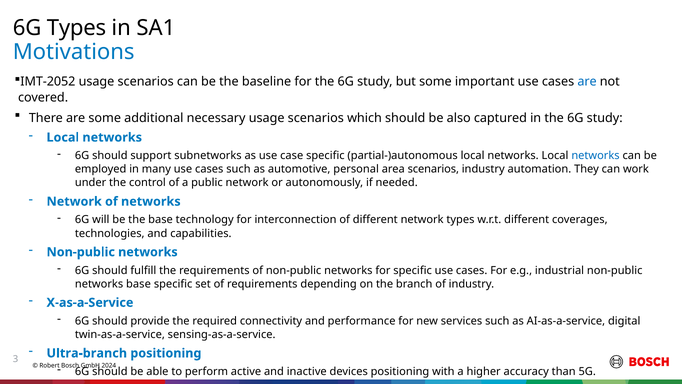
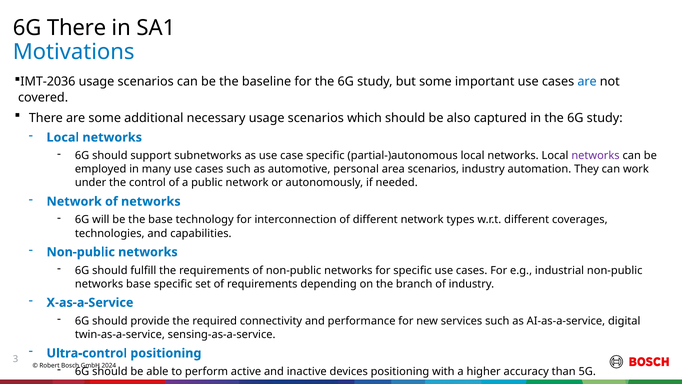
6G Types: Types -> There (77, 28)
IMT-2052: IMT-2052 -> IMT-2036 (48, 81)
networks colour: blue -> purple (596, 156)
Ultra-branch: Ultra-branch -> Ultra-control (87, 353)
